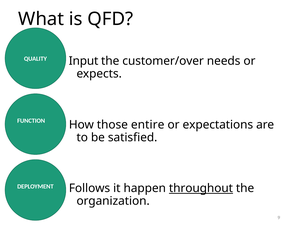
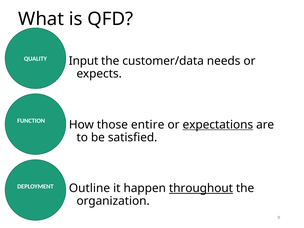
customer/over: customer/over -> customer/data (163, 61)
expectations underline: none -> present (218, 125)
Follows: Follows -> Outline (89, 188)
